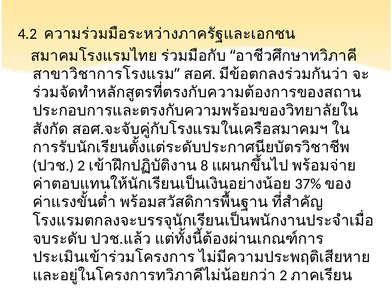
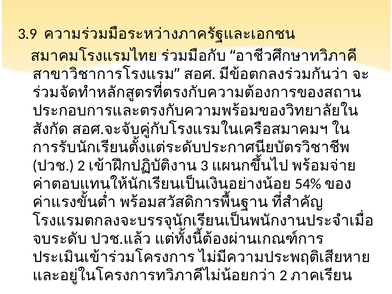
4.2: 4.2 -> 3.9 (27, 34)
8: 8 -> 3 (205, 166)
37%: 37% -> 54% (308, 184)
